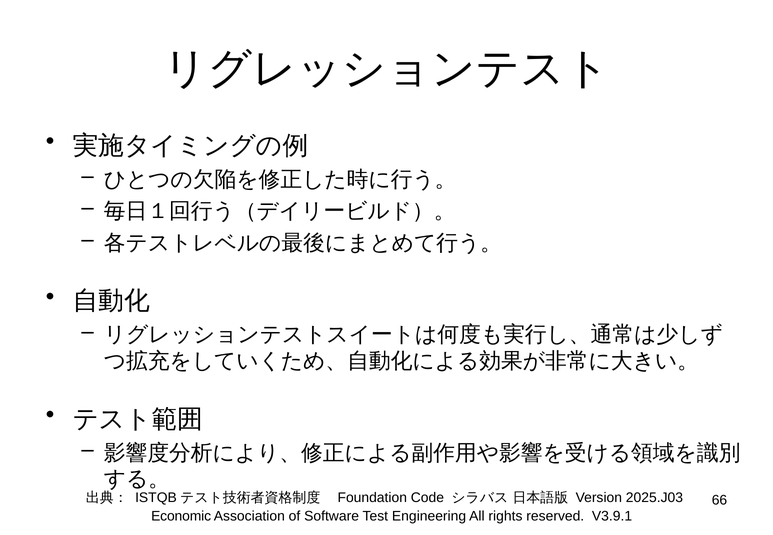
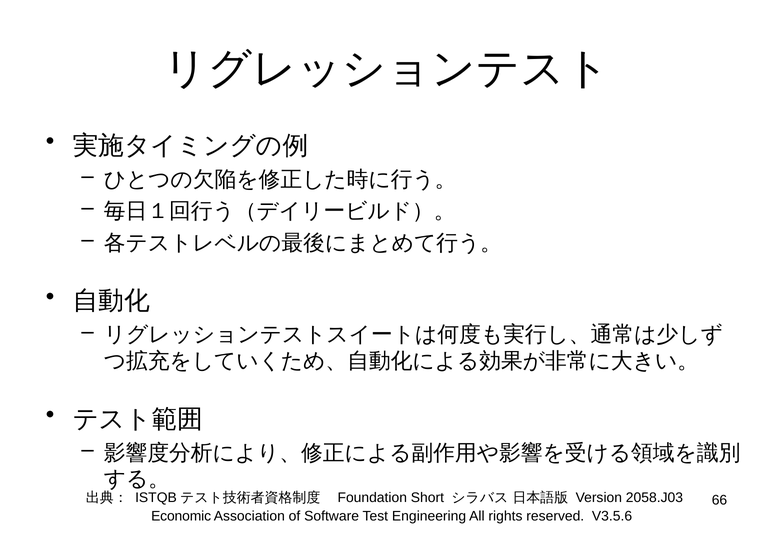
Code: Code -> Short (427, 498)
2025.J03: 2025.J03 -> 2058.J03 (654, 498)
V3.9.1: V3.9.1 -> V3.5.6 (612, 516)
